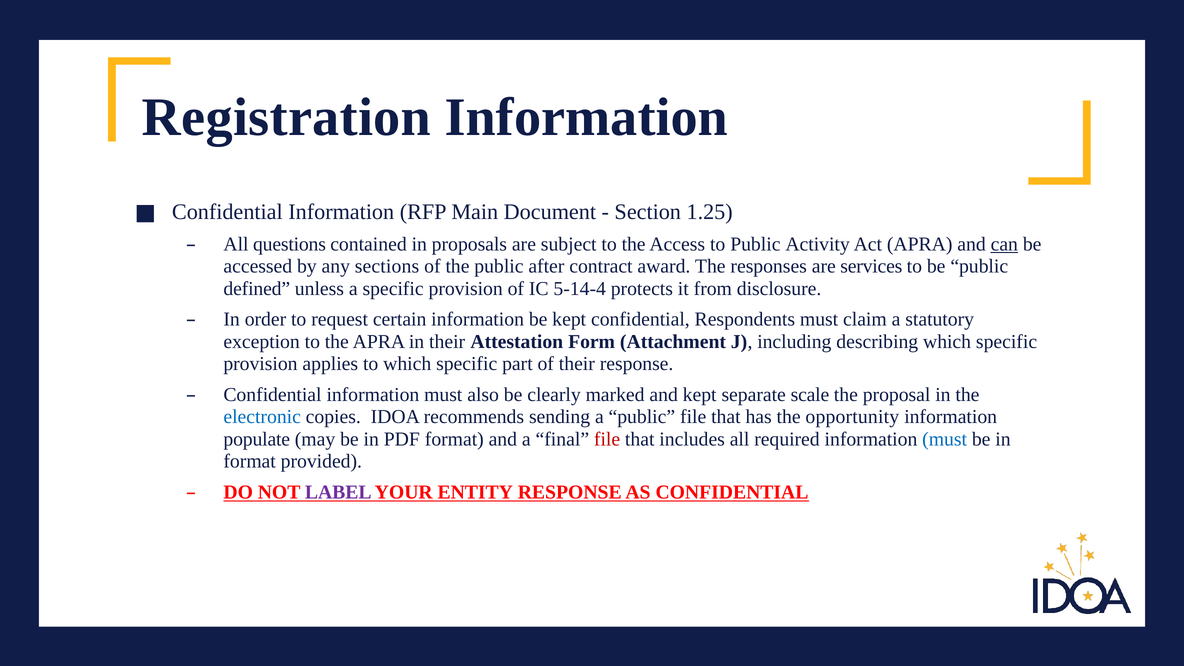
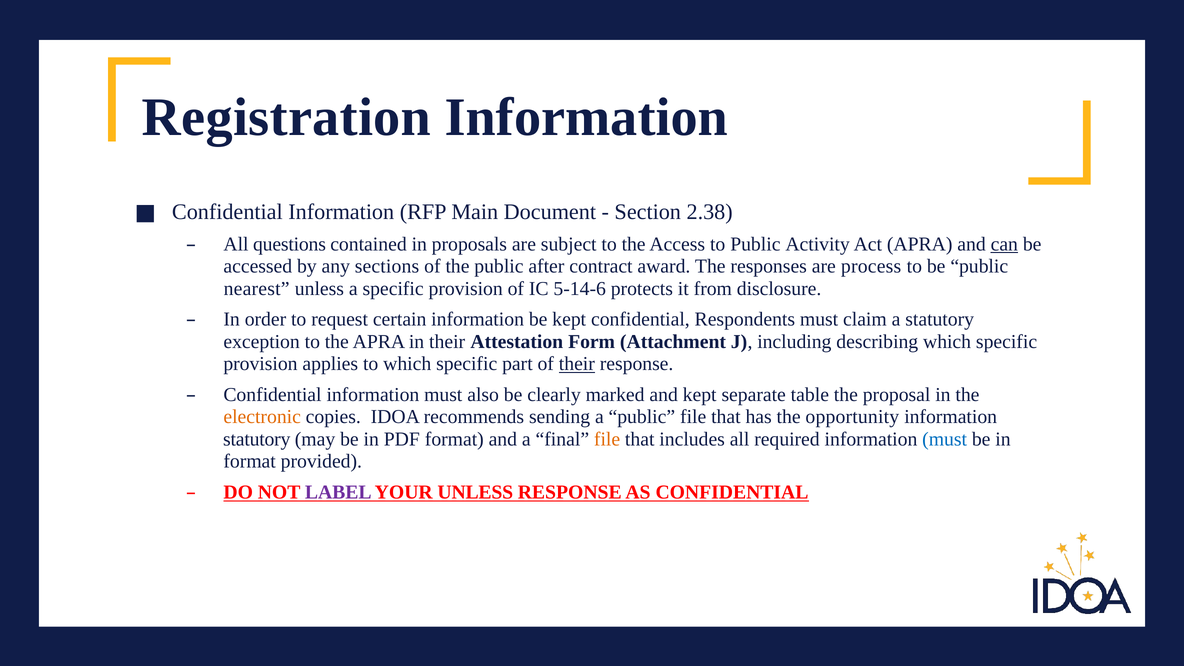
1.25: 1.25 -> 2.38 (710, 212)
services: services -> process (871, 266)
defined: defined -> nearest (257, 289)
5-14-4: 5-14-4 -> 5-14-6 (580, 289)
their underline: none -> present (577, 364)
scale: scale -> table (810, 395)
electronic colour: blue -> orange (262, 417)
populate: populate -> statutory (257, 439)
file colour: red -> orange (607, 439)
YOUR ENTITY: ENTITY -> UNLESS (475, 492)
